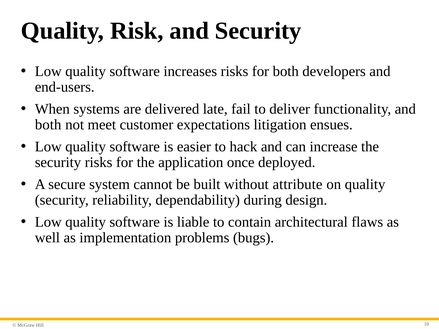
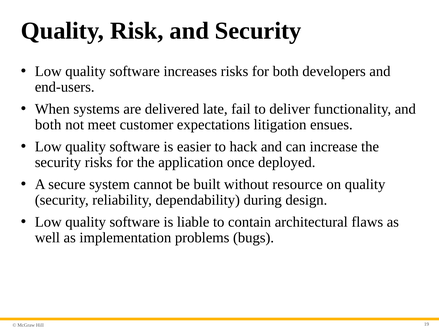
attribute: attribute -> resource (298, 184)
